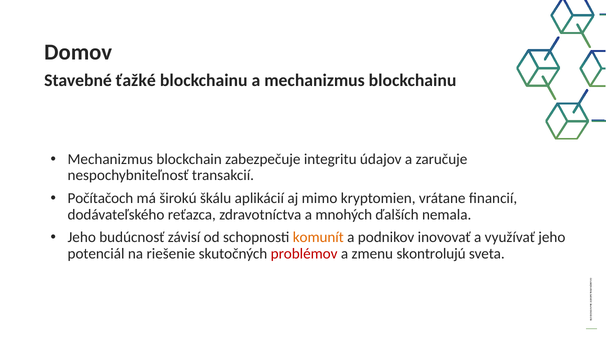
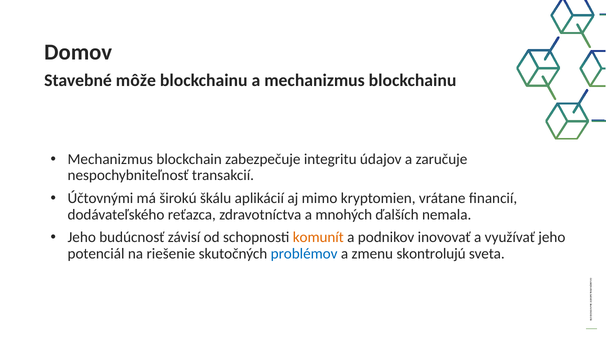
ťažké: ťažké -> môže (136, 80)
Počítačoch: Počítačoch -> Účtovnými (100, 198)
problémov colour: red -> blue (304, 253)
